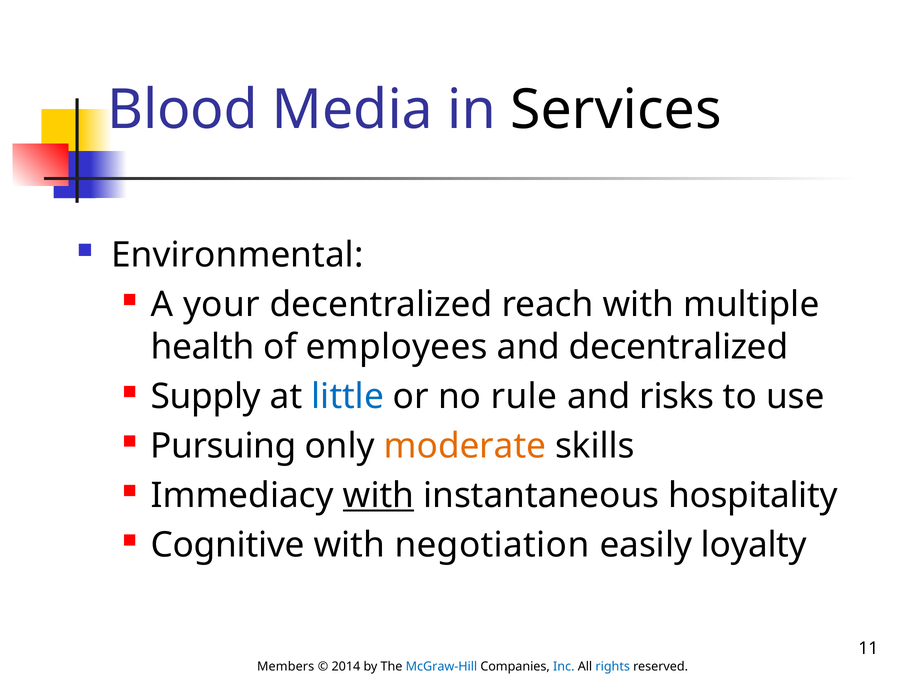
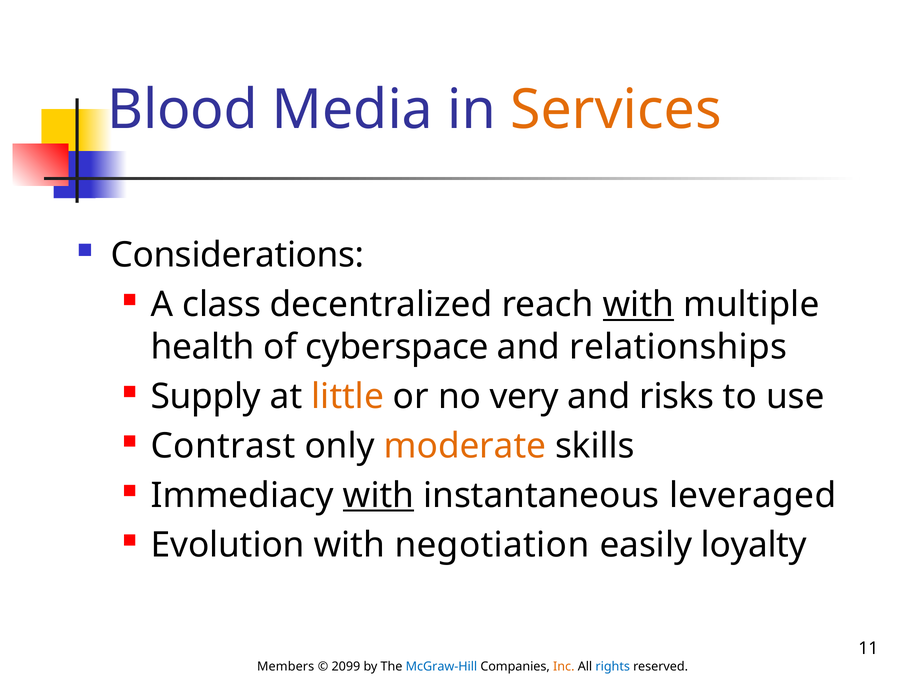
Services colour: black -> orange (616, 110)
Environmental: Environmental -> Considerations (237, 255)
your: your -> class (222, 304)
with underline: none -> present (638, 304)
employees: employees -> cyberspace (397, 347)
and decentralized: decentralized -> relationships (678, 347)
little colour: blue -> orange (348, 396)
rule: rule -> very (524, 396)
Pursuing: Pursuing -> Contrast (223, 446)
hospitality: hospitality -> leveraged (753, 495)
Cognitive: Cognitive -> Evolution (228, 544)
2014: 2014 -> 2099 (346, 666)
Inc colour: blue -> orange (564, 666)
